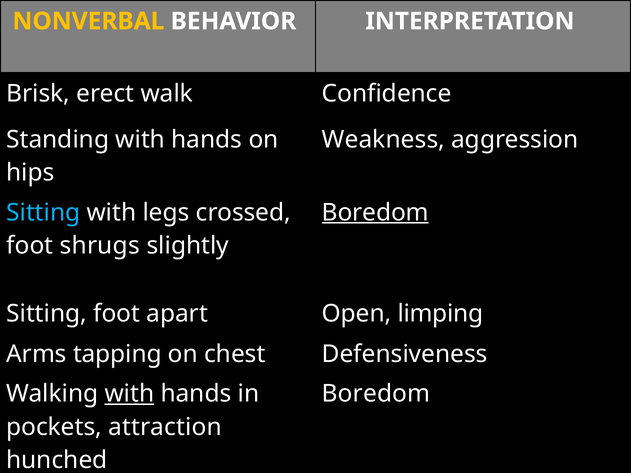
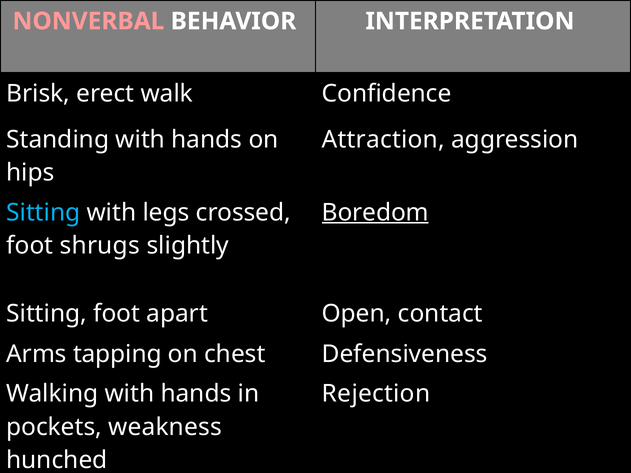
NONVERBAL colour: yellow -> pink (88, 21)
Weakness: Weakness -> Attraction (383, 140)
limping: limping -> contact (440, 314)
with underline: present -> none (129, 394)
Boredom: Boredom -> Rejection (376, 394)
attraction: attraction -> weakness (165, 427)
